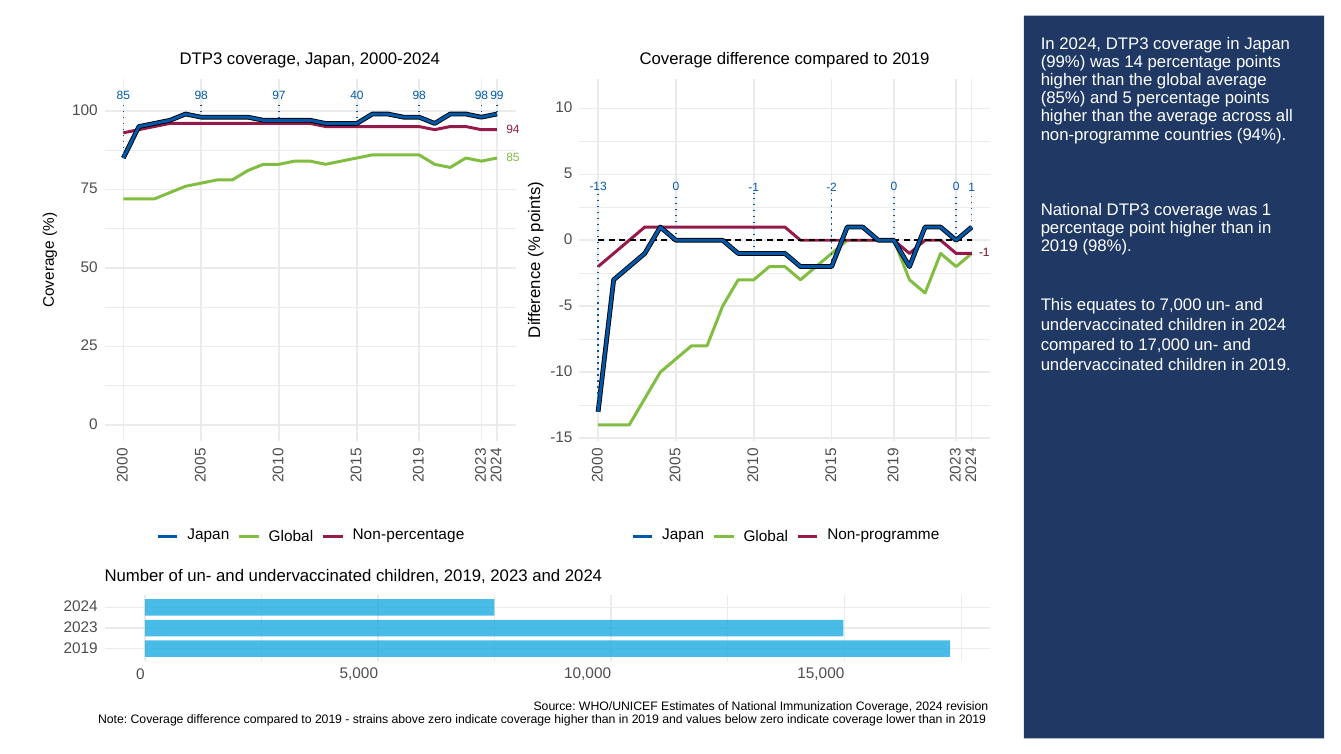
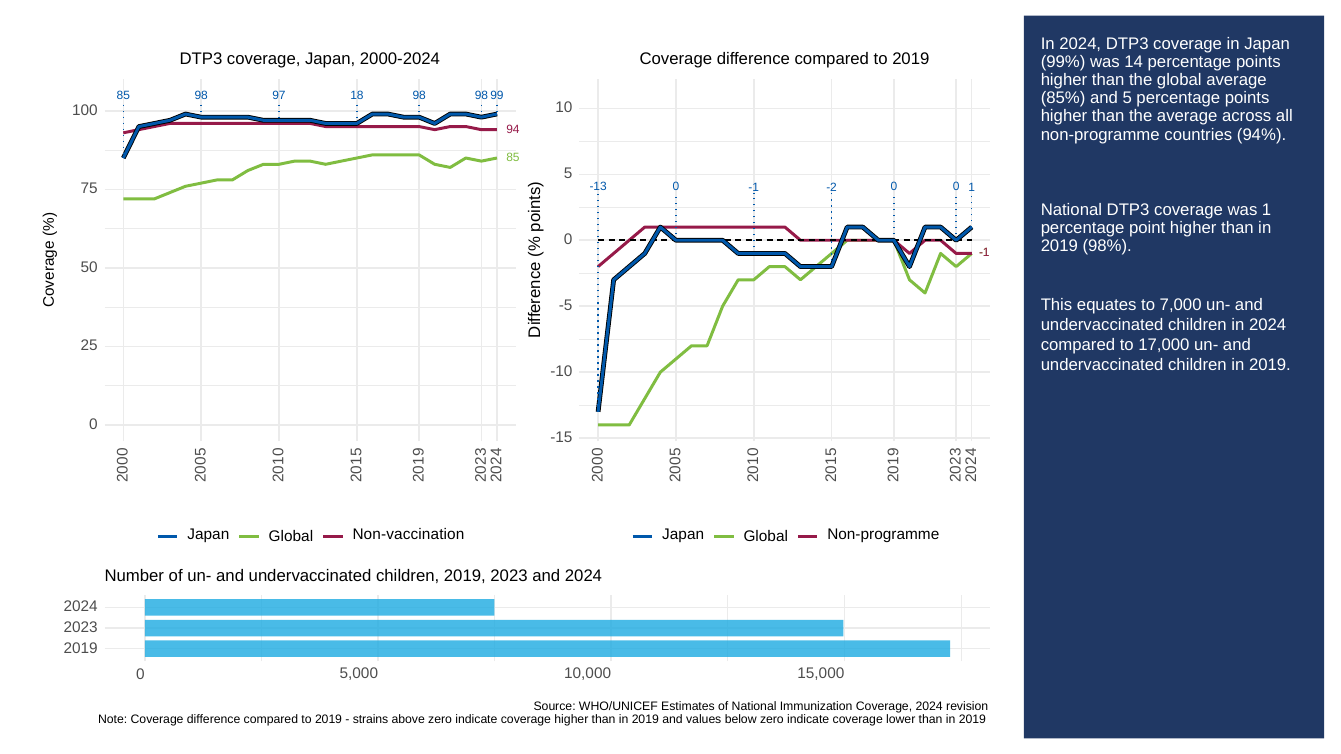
40: 40 -> 18 (357, 96)
Non-percentage: Non-percentage -> Non-vaccination (408, 535)
